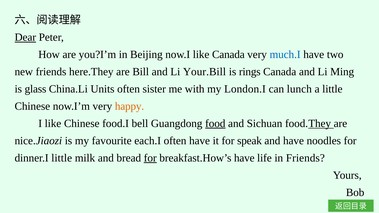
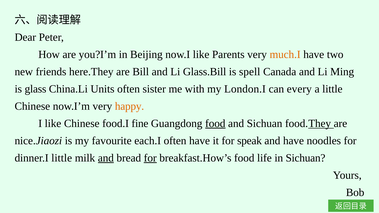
Dear underline: present -> none (25, 37)
like Canada: Canada -> Parents (228, 55)
much.I colour: blue -> orange (285, 55)
Your.Bill: Your.Bill -> Glass.Bill (205, 72)
rings: rings -> spell (250, 72)
lunch: lunch -> every (299, 89)
bell: bell -> fine (140, 124)
and underline: none -> present (106, 158)
breakfast.How’s have: have -> food (244, 158)
in Friends: Friends -> Sichuan (305, 158)
